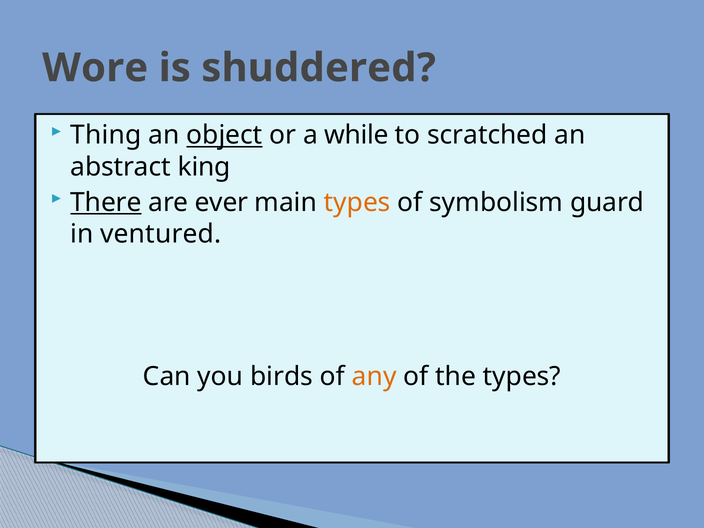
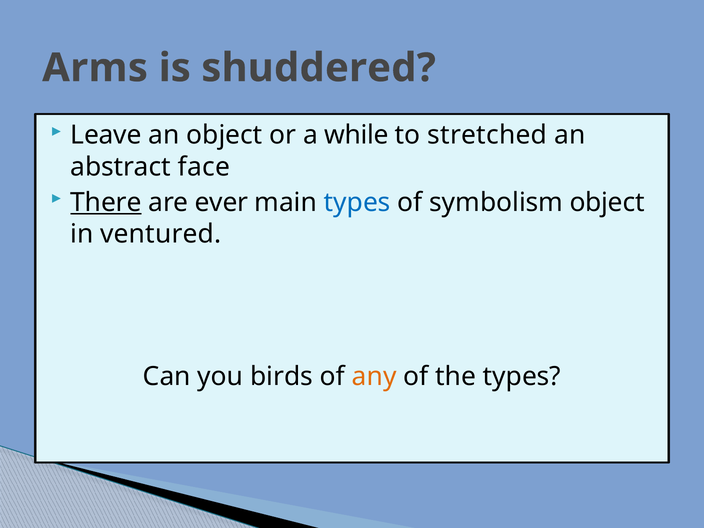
Wore: Wore -> Arms (95, 68)
Thing: Thing -> Leave (106, 135)
object underline: present -> none (224, 135)
scratched: scratched -> stretched (487, 135)
king: king -> face (204, 167)
types colour: orange -> blue (357, 203)
symbolism guard: guard -> object (607, 203)
